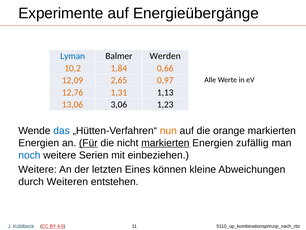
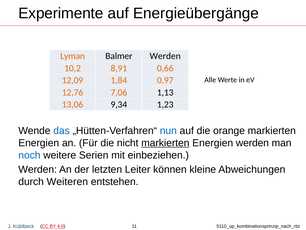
Lyman colour: blue -> orange (73, 56)
1,84: 1,84 -> 8,91 (119, 68)
2,65: 2,65 -> 1,84 (119, 80)
1,31: 1,31 -> 7,06 (119, 92)
3,06: 3,06 -> 9,34 (119, 104)
nun colour: orange -> blue (168, 130)
Für underline: present -> none (88, 143)
Energien zufällig: zufällig -> werden (252, 143)
Weitere: Weitere -> Werden (38, 169)
Eines: Eines -> Leiter (138, 169)
